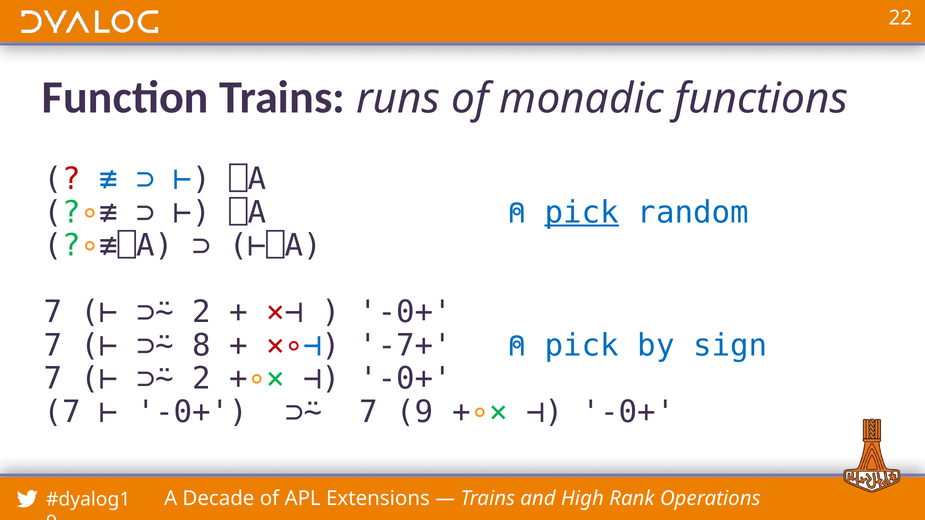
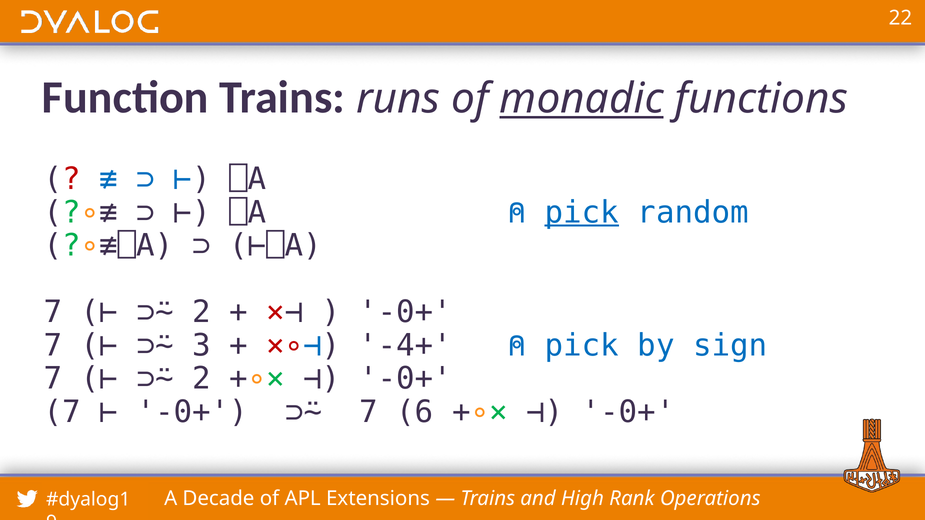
monadic underline: none -> present (582, 99)
8: 8 -> 3 (202, 346)
-7+: -7+ -> -4+ (405, 346)
7 9: 9 -> 6 (415, 412)
